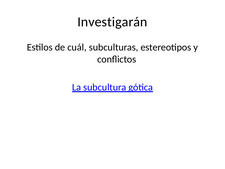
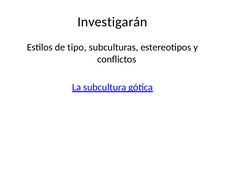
cuál: cuál -> tipo (77, 47)
